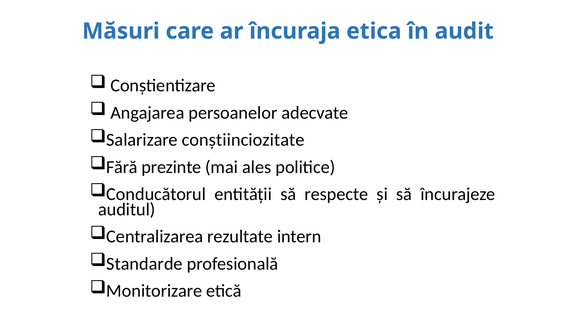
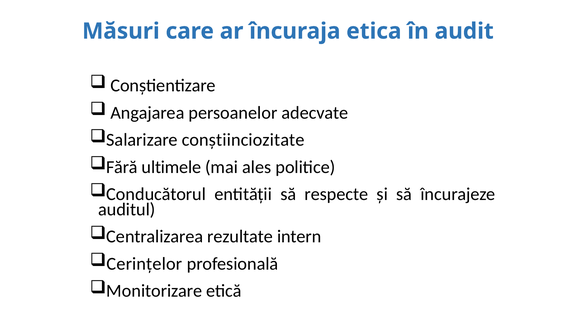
prezinte: prezinte -> ultimele (171, 167)
Standarde: Standarde -> Cerințelor (144, 264)
